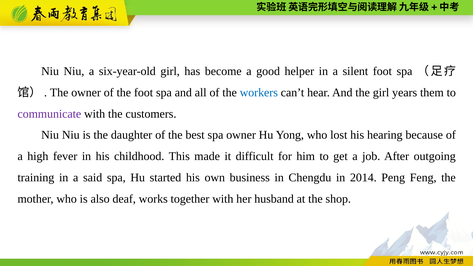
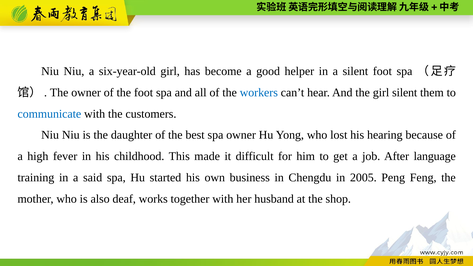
girl years: years -> silent (405, 93)
communicate colour: purple -> blue (49, 114)
outgoing: outgoing -> language (435, 156)
2014: 2014 -> 2005 (363, 178)
